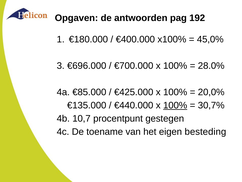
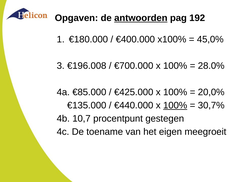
antwoorden underline: none -> present (141, 18)
€696.000: €696.000 -> €196.008 (87, 66)
besteding: besteding -> meegroeit (205, 131)
